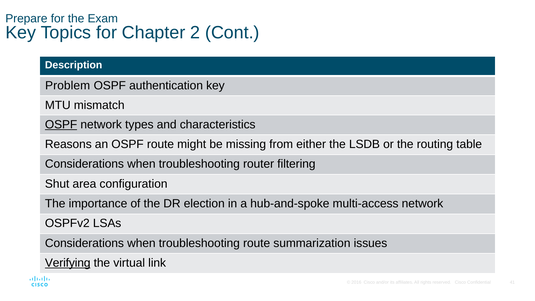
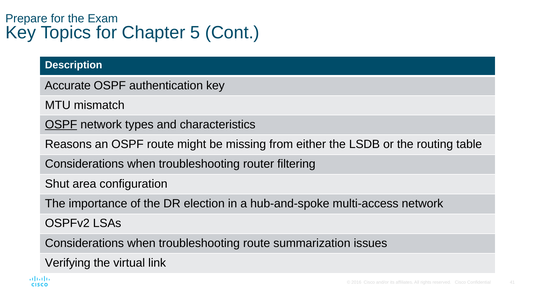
2: 2 -> 5 (195, 32)
Problem: Problem -> Accurate (68, 85)
Verifying underline: present -> none (68, 263)
